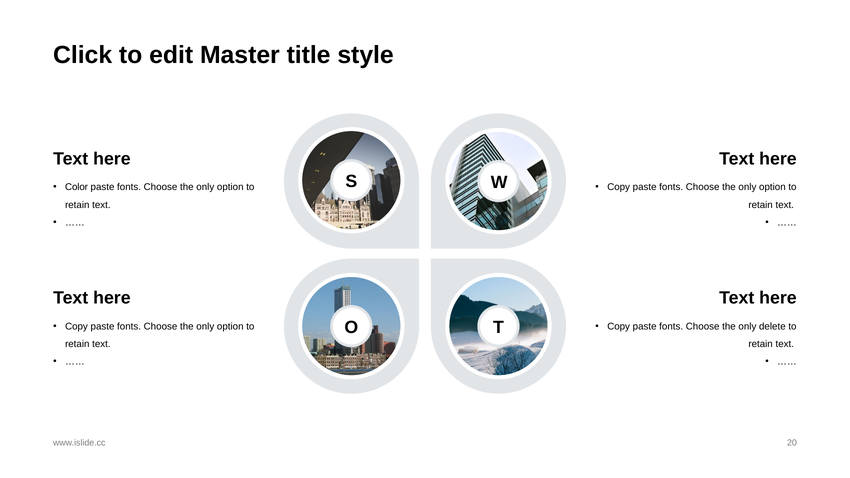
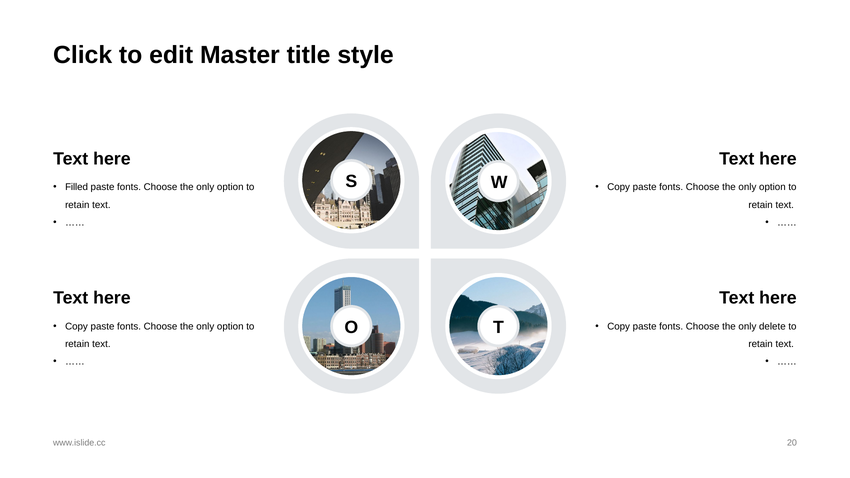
Color: Color -> Filled (77, 187)
